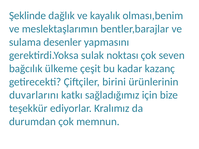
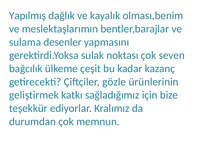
Şeklinde: Şeklinde -> Yapılmış (27, 16)
birini: birini -> gözle (114, 82)
duvarlarını: duvarlarını -> geliştirmek (34, 95)
